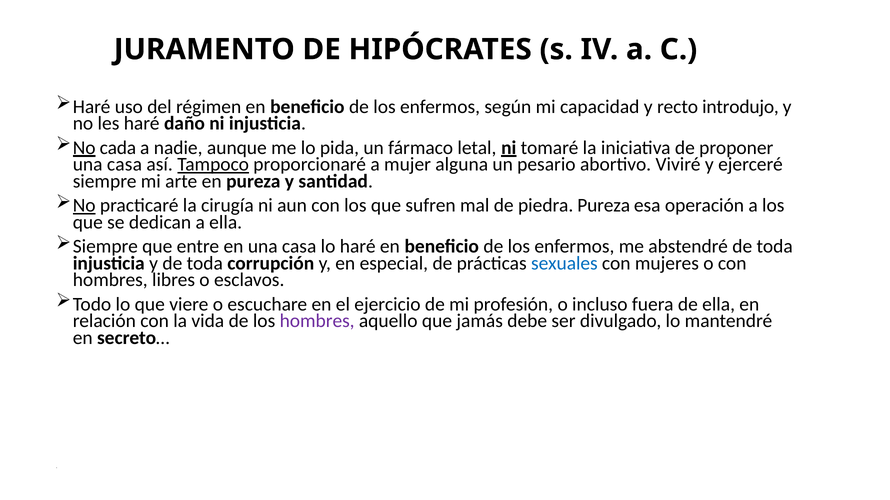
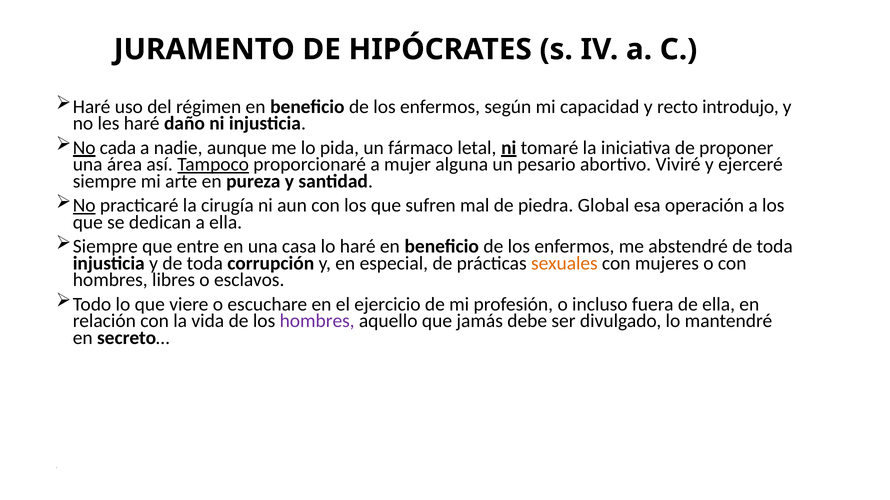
casa: casa -> área (125, 165)
piedra Pureza: Pureza -> Global (604, 206)
sexuales colour: blue -> orange (564, 264)
